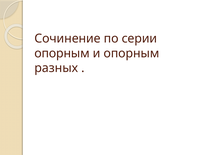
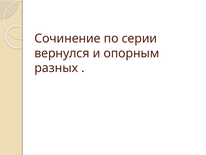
опорным: опорным -> вернулся (62, 53)
